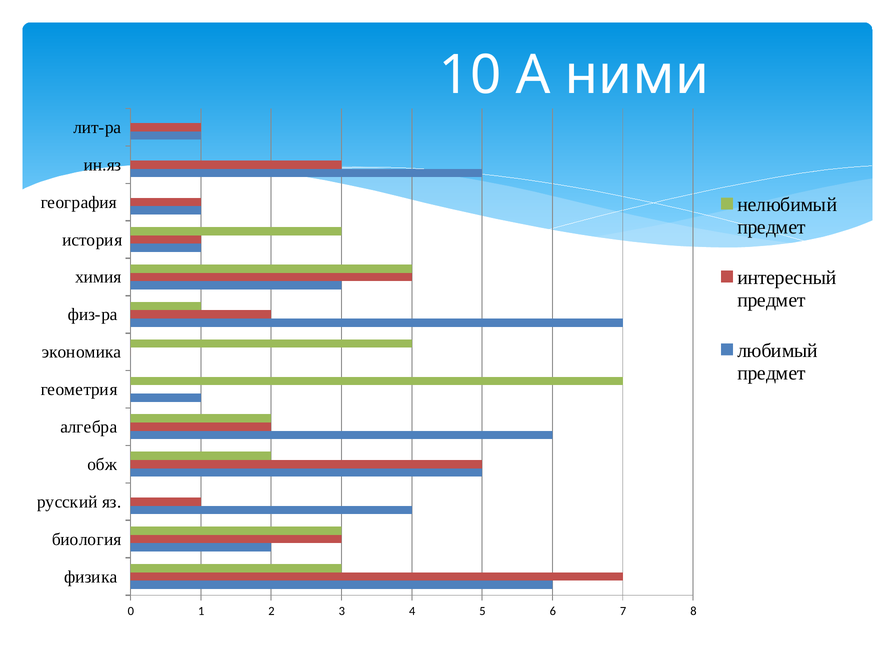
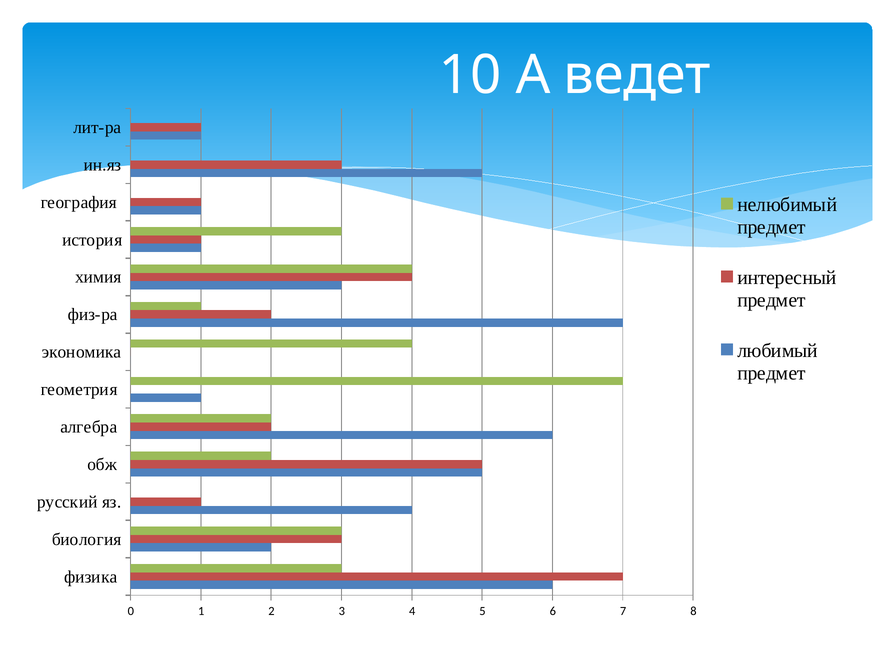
ними: ними -> ведет (637, 75)
